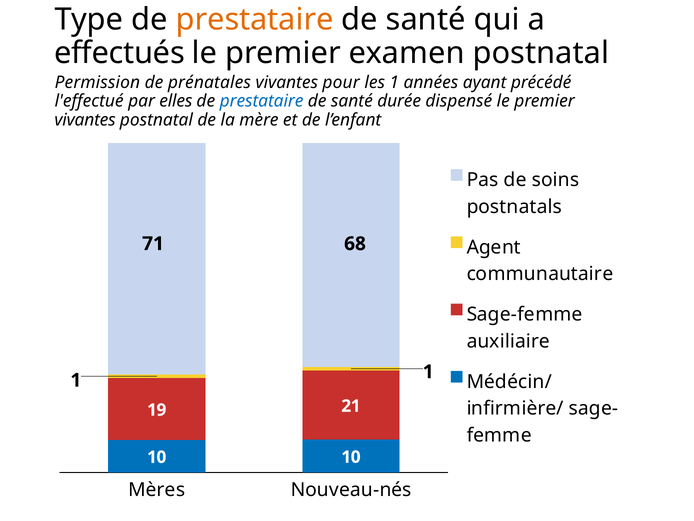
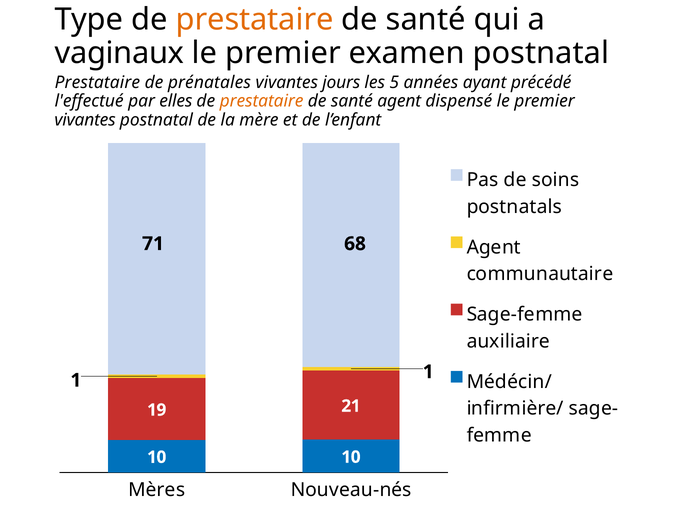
effectués: effectués -> vaginaux (119, 53)
Permission: Permission -> Prestataire (97, 82)
pour: pour -> jours (341, 82)
les 1: 1 -> 5 (394, 82)
prestataire colour: blue -> orange (262, 101)
santé durée: durée -> agent (399, 101)
